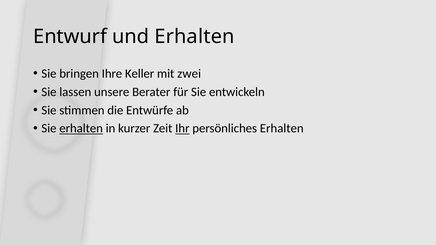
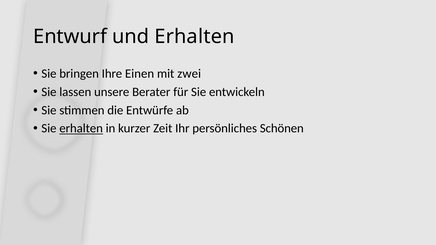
Keller: Keller -> Einen (140, 74)
Ihr underline: present -> none (182, 129)
persönliches Erhalten: Erhalten -> Schönen (282, 129)
